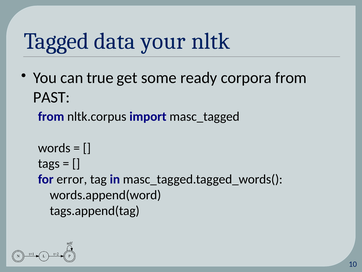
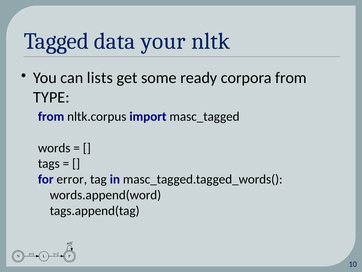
true: true -> lists (100, 78)
PAST: PAST -> TYPE (51, 97)
